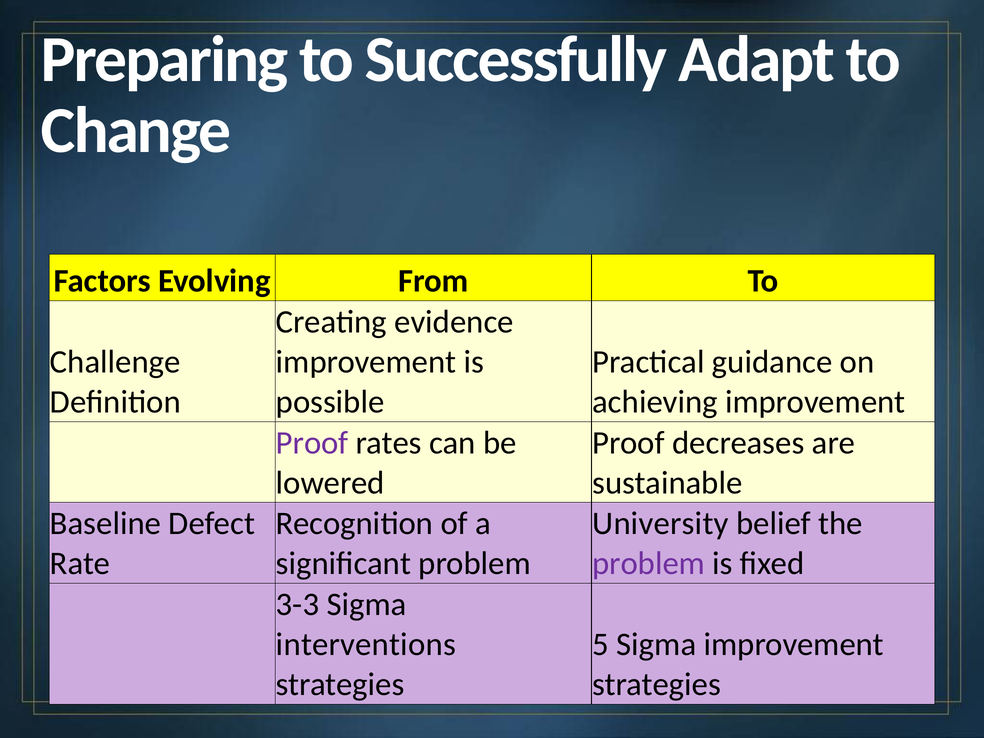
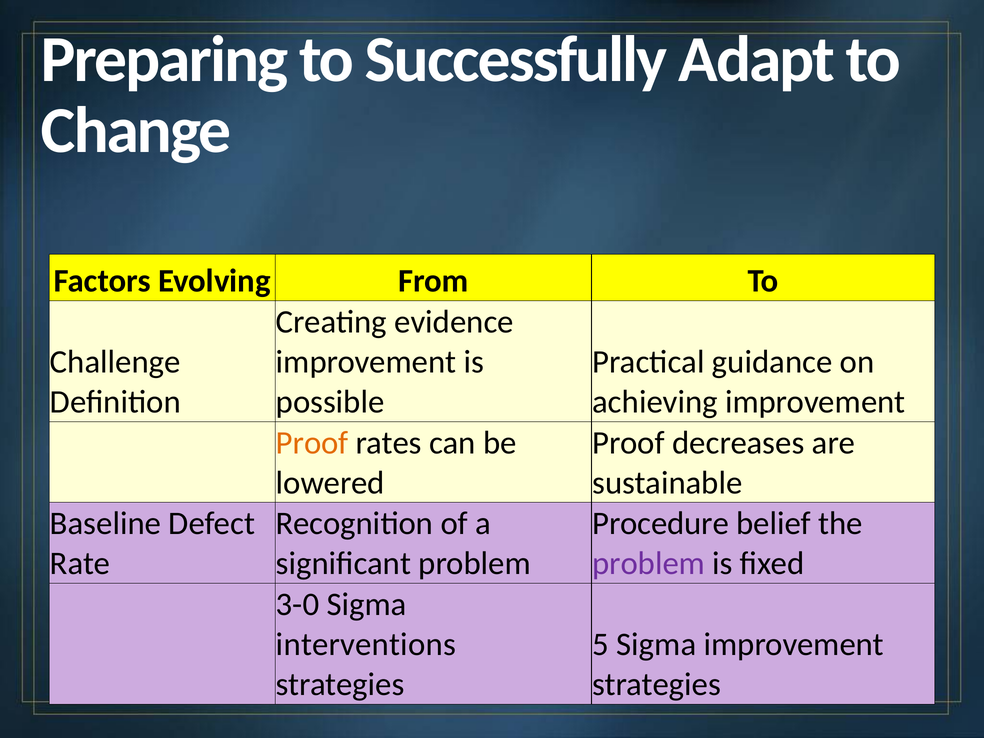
Proof colour: purple -> orange (312, 443)
University: University -> Procedure (661, 524)
3-3: 3-3 -> 3-0 (298, 604)
